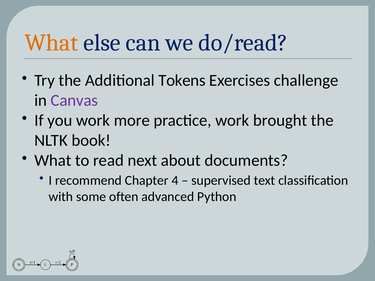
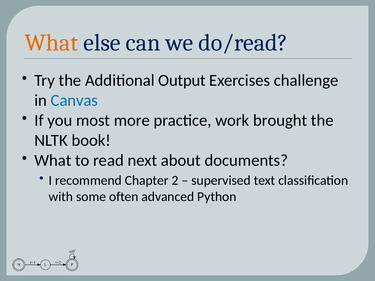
Tokens: Tokens -> Output (182, 81)
Canvas colour: purple -> blue (74, 101)
you work: work -> most (93, 121)
4: 4 -> 2 (175, 181)
